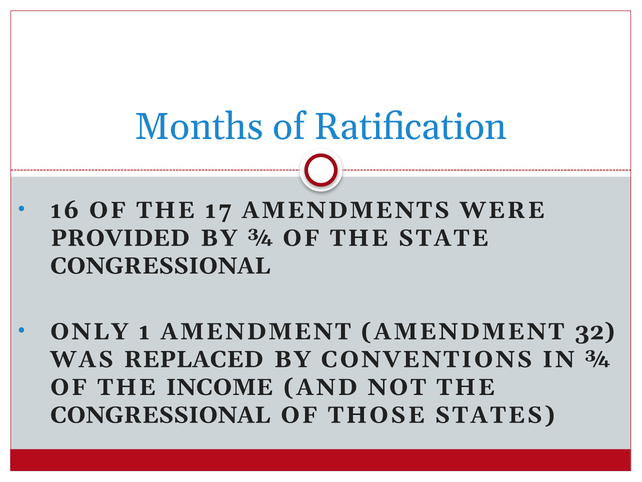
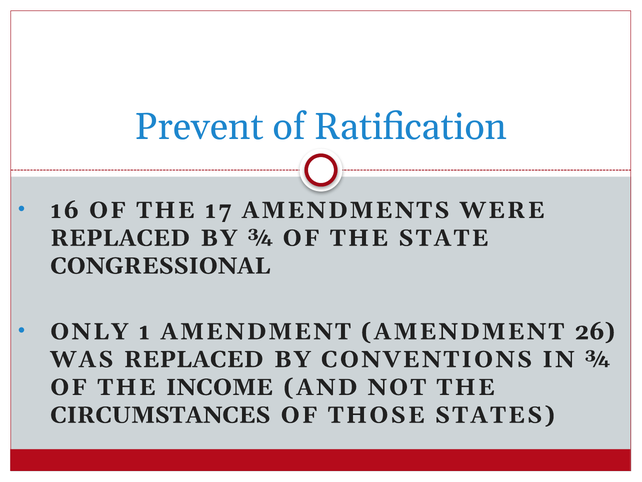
Months: Months -> Prevent (199, 127)
PROVIDED: PROVIDED -> REPLACED (120, 238)
32: 32 -> 26 (595, 331)
CONGRESSIONAL: CONGRESSIONAL -> CIRCUMSTANCES (160, 415)
